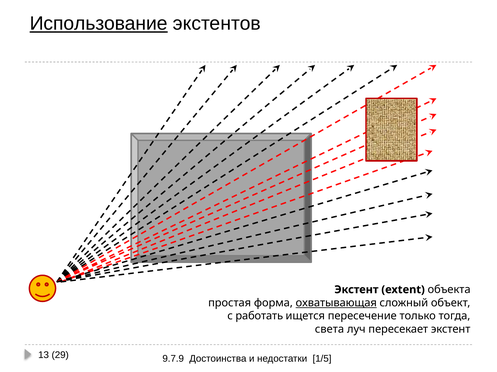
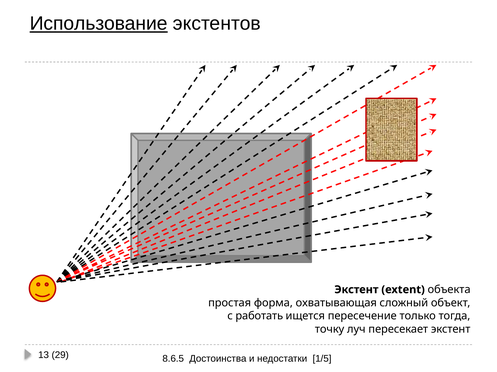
охватывающая underline: present -> none (336, 303)
света: света -> точку (330, 330)
9.7.9: 9.7.9 -> 8.6.5 (173, 359)
